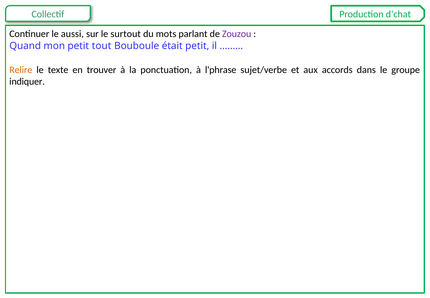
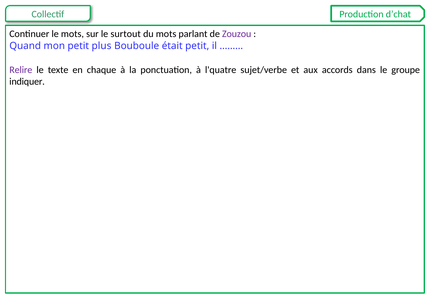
le aussi: aussi -> mots (72, 34)
tout: tout -> plus (102, 46)
Relire colour: orange -> purple (21, 70)
trouver: trouver -> chaque (102, 70)
l'phrase: l'phrase -> l'quatre (221, 70)
